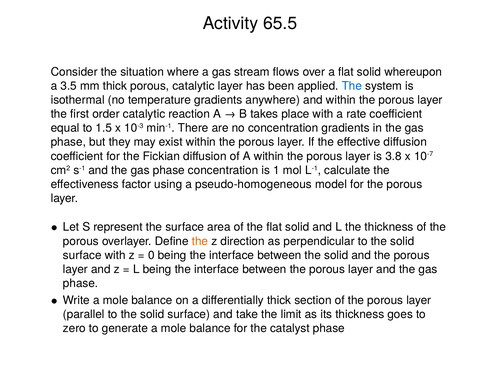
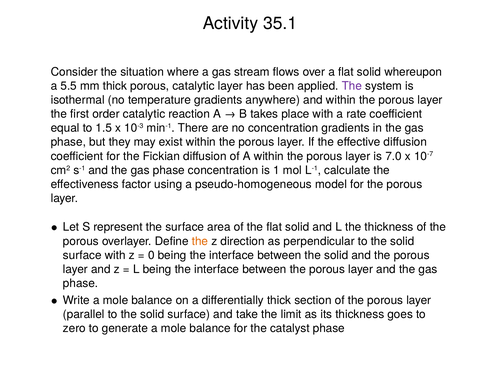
65.5: 65.5 -> 35.1 (280, 24)
3.5: 3.5 -> 5.5 (69, 86)
The colour: blue -> purple (352, 86)
3.8: 3.8 -> 7.0 (394, 156)
